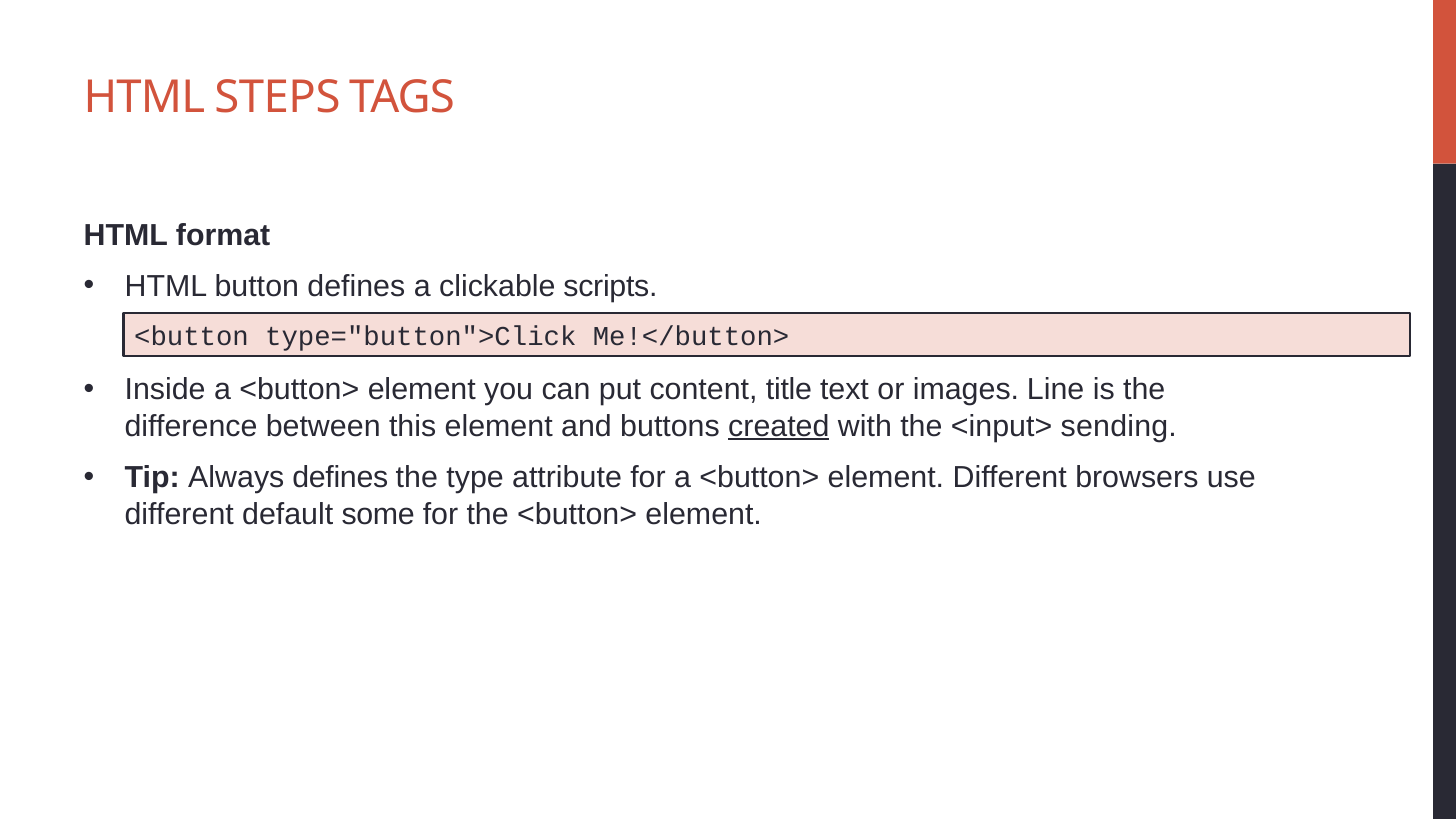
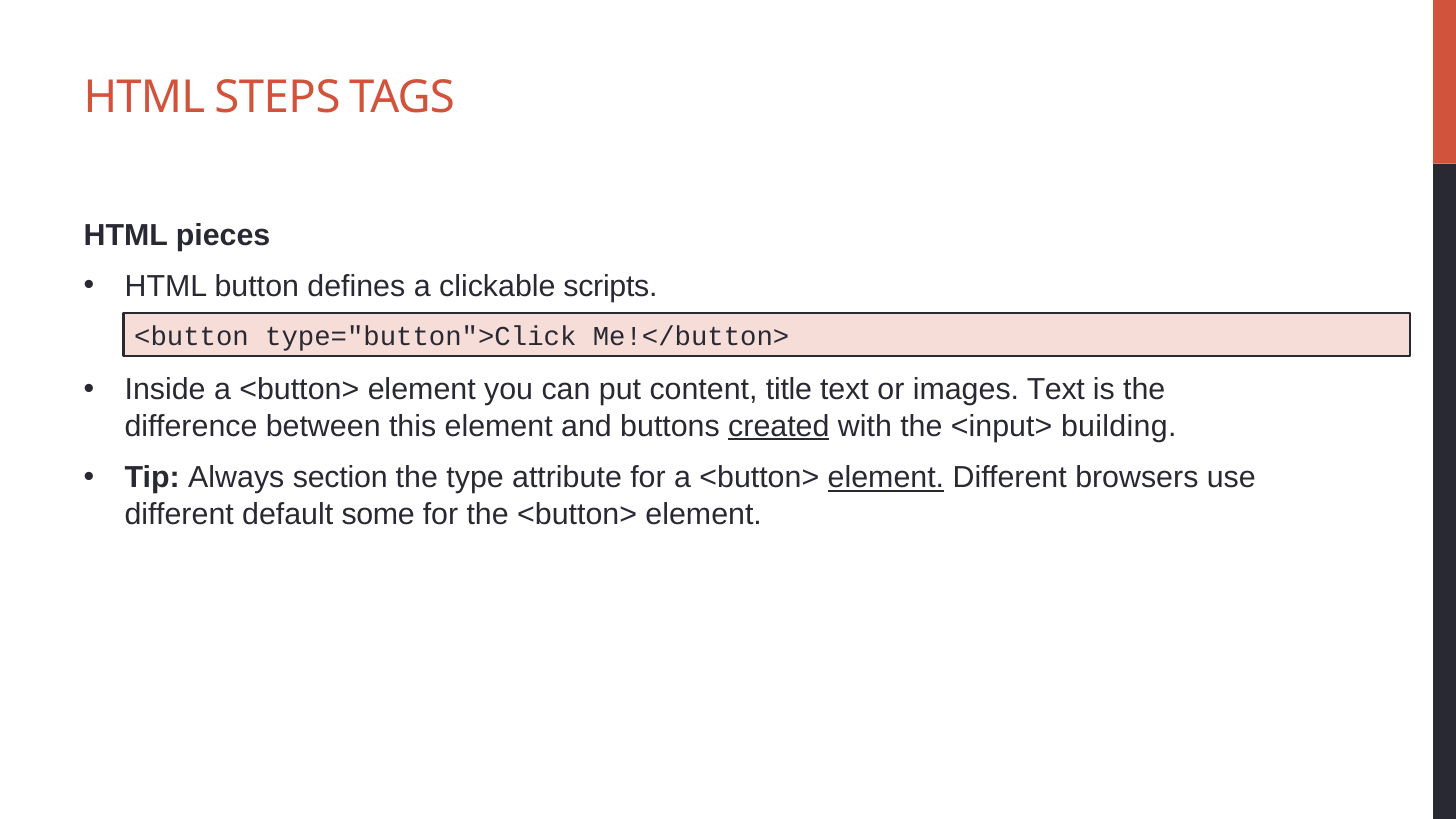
format: format -> pieces (223, 235)
images Line: Line -> Text (1056, 390)
sending: sending -> building (1119, 426)
Always defines: defines -> section (340, 478)
element underline: none -> present (886, 478)
